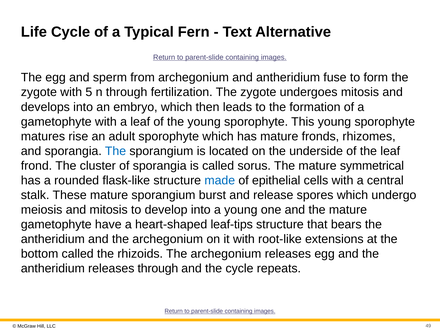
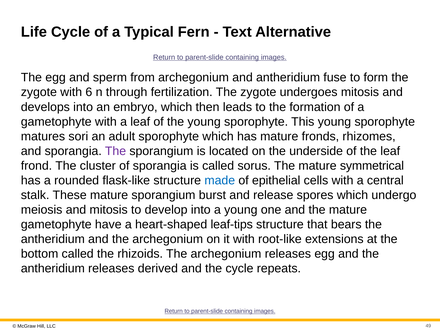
5: 5 -> 6 (89, 92)
rise: rise -> sori (78, 136)
The colour: blue -> purple (116, 151)
releases through: through -> derived (158, 268)
